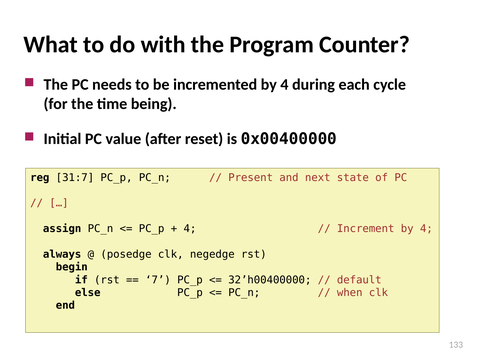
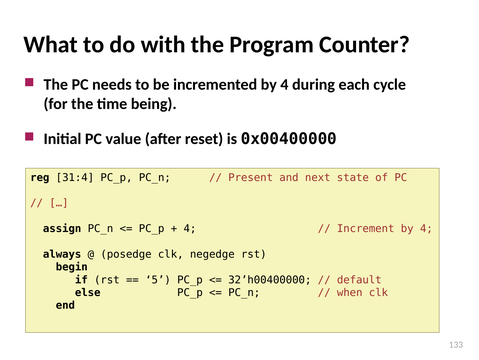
31:7: 31:7 -> 31:4 (75, 177)
7: 7 -> 5 (158, 279)
